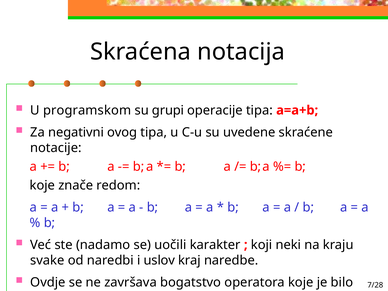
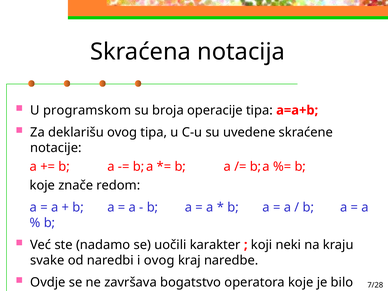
grupi: grupi -> broja (168, 110)
negativni: negativni -> deklarišu (76, 132)
i uslov: uslov -> ovog (159, 260)
